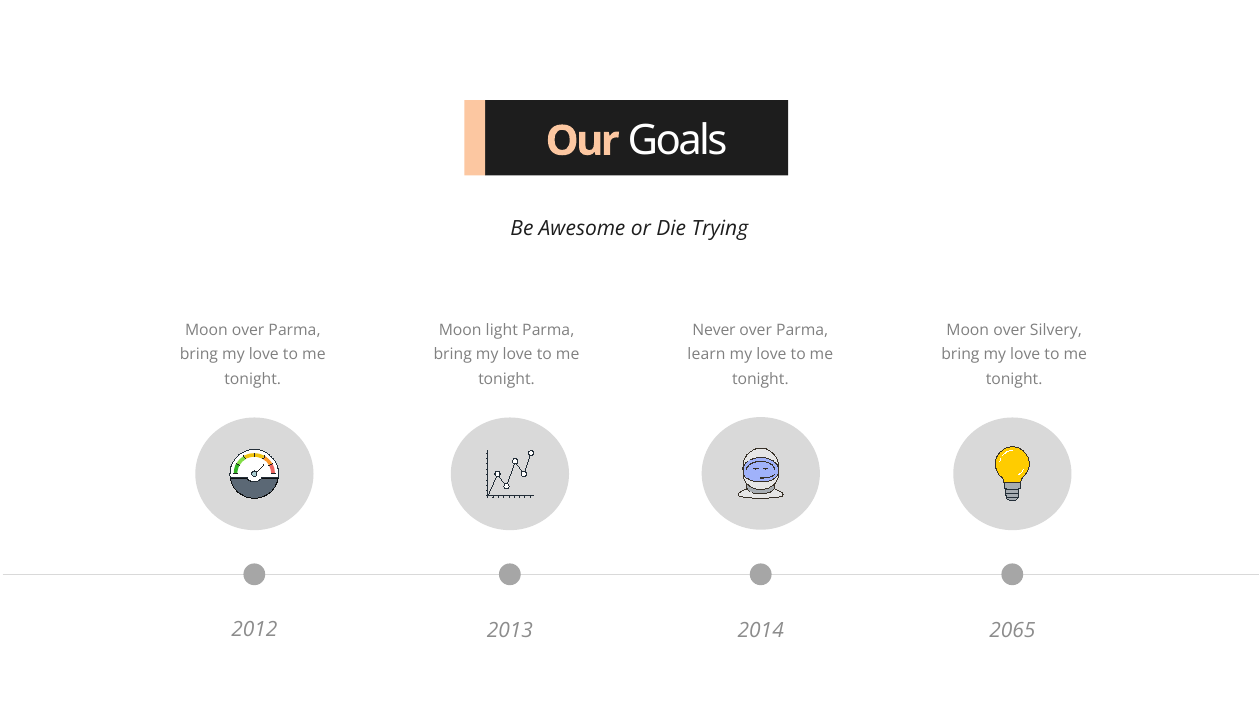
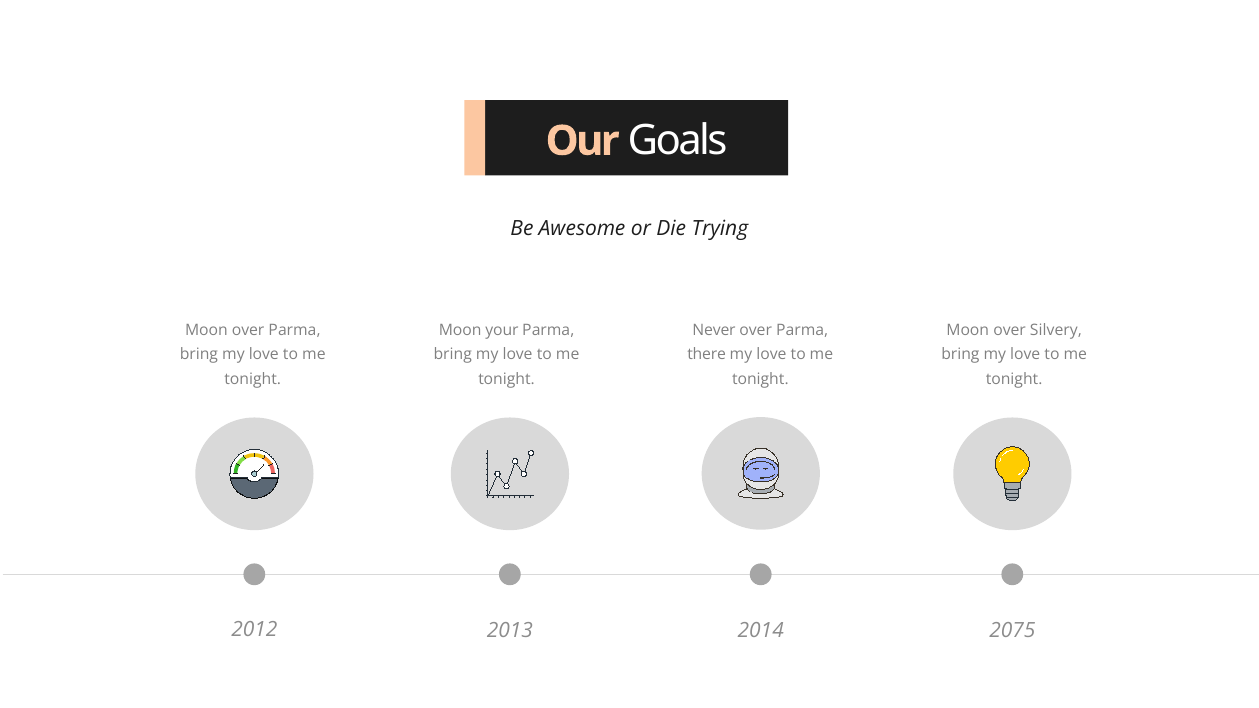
light: light -> your (502, 330)
learn: learn -> there (707, 355)
2065: 2065 -> 2075 (1012, 631)
